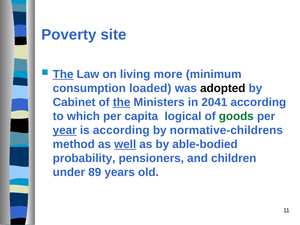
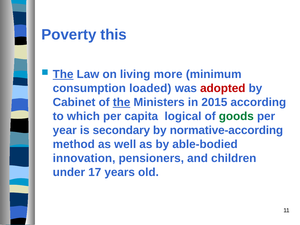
site: site -> this (114, 35)
adopted colour: black -> red (223, 88)
2041: 2041 -> 2015 (214, 102)
year underline: present -> none (65, 130)
is according: according -> secondary (121, 130)
normative-childrens: normative-childrens -> normative-according (226, 130)
well underline: present -> none (125, 144)
probability: probability -> innovation (84, 158)
89: 89 -> 17 (95, 172)
